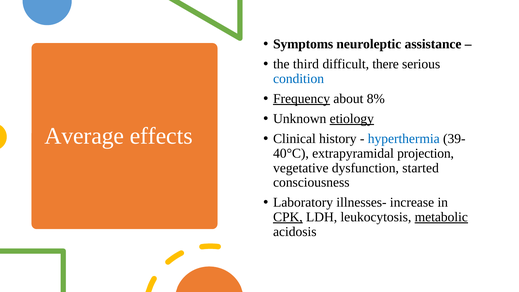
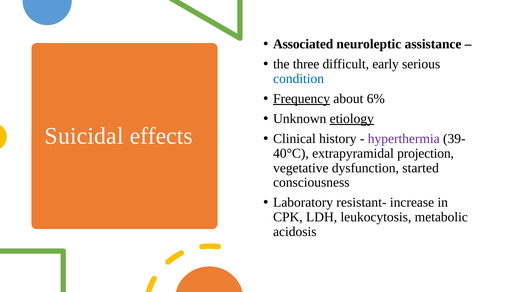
Symptoms: Symptoms -> Associated (303, 44)
third: third -> three (306, 64)
there: there -> early (386, 64)
8%: 8% -> 6% (376, 99)
Average: Average -> Suicidal (84, 136)
hyperthermia colour: blue -> purple (404, 139)
illnesses-: illnesses- -> resistant- (361, 202)
CPK underline: present -> none (288, 217)
metabolic underline: present -> none (441, 217)
